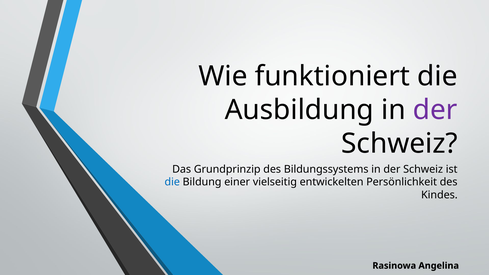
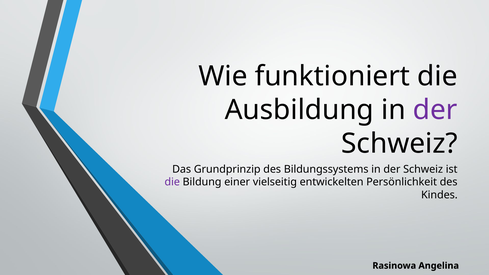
die colour: blue -> purple (172, 182)
